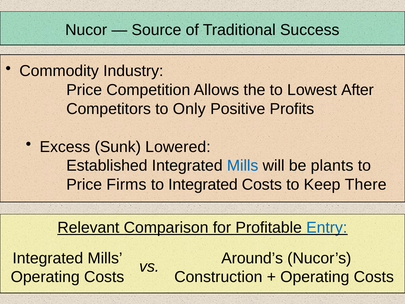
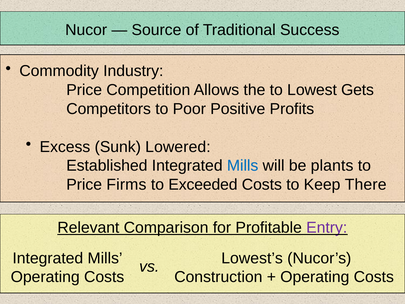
After: After -> Gets (358, 90)
Only: Only -> Poor (189, 109)
to Integrated: Integrated -> Exceeded (203, 184)
Entry colour: blue -> purple (327, 227)
Around’s: Around’s -> Lowest’s (252, 258)
